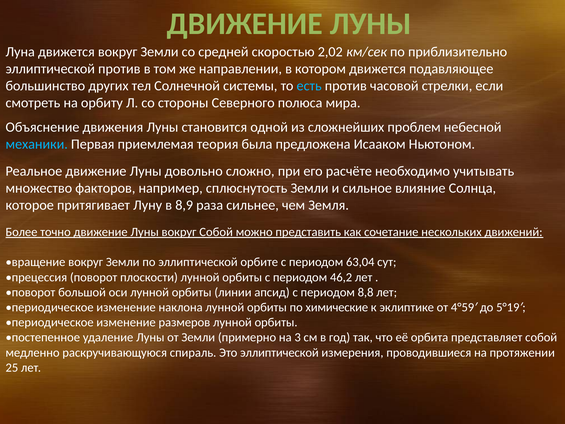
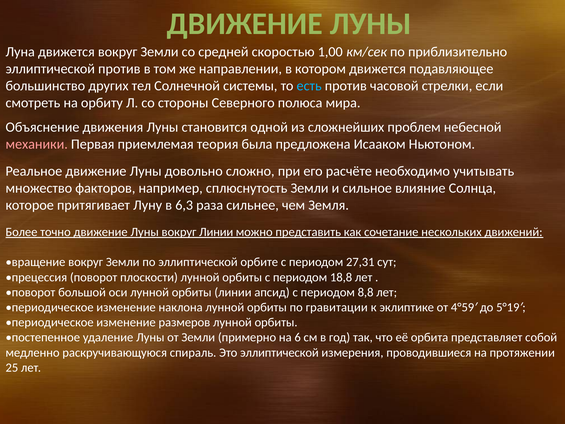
2,02: 2,02 -> 1,00 (330, 52)
механики colour: light blue -> pink (37, 144)
8,9: 8,9 -> 6,3 (184, 205)
вокруг Собой: Собой -> Линии (216, 232)
63,04: 63,04 -> 27,31 (360, 262)
46,2: 46,2 -> 18,8 (341, 277)
химические: химические -> гравитации (337, 307)
3: 3 -> 6 (298, 337)
